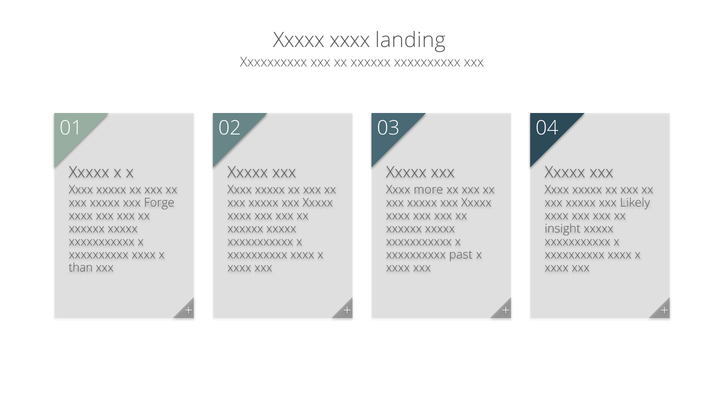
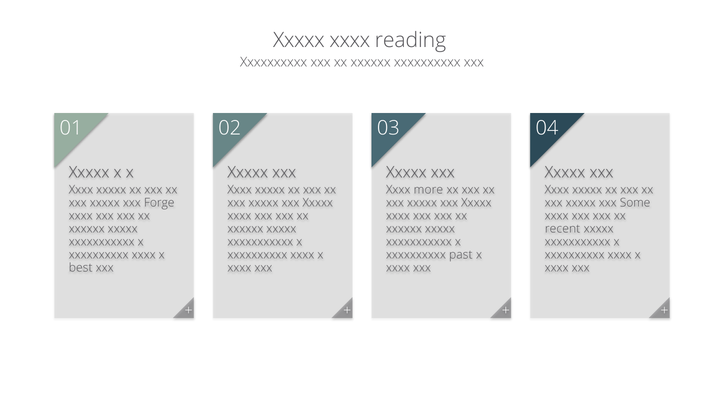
landing: landing -> reading (410, 40)
Likely: Likely -> Some (635, 203)
insight: insight -> recent (563, 229)
than: than -> best (81, 268)
